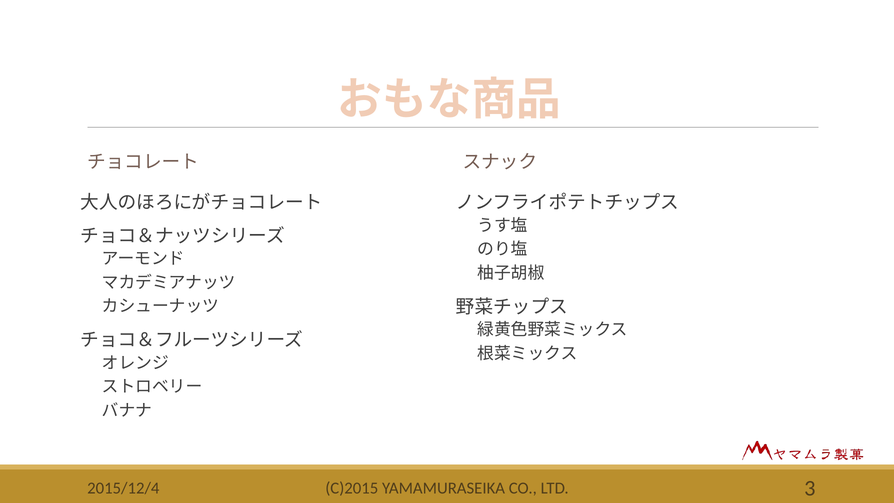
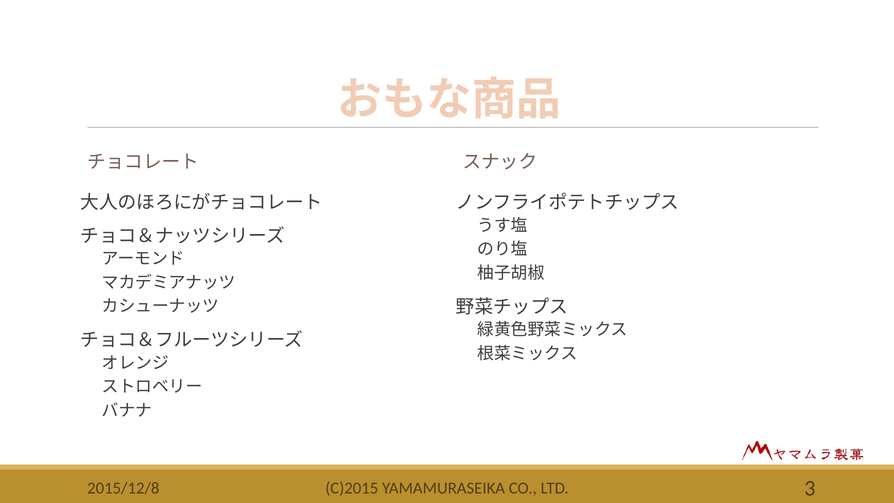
2015/12/4: 2015/12/4 -> 2015/12/8 (123, 488)
